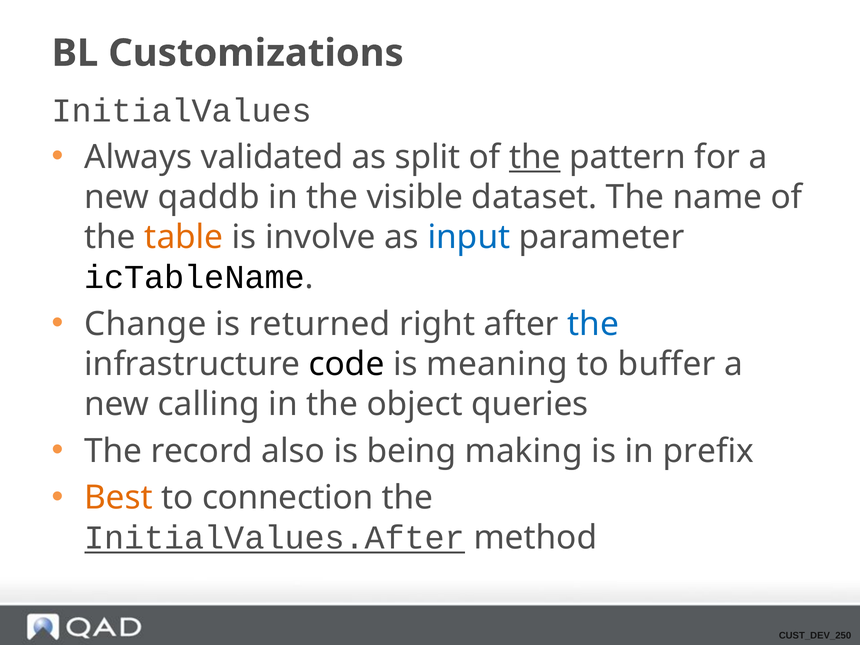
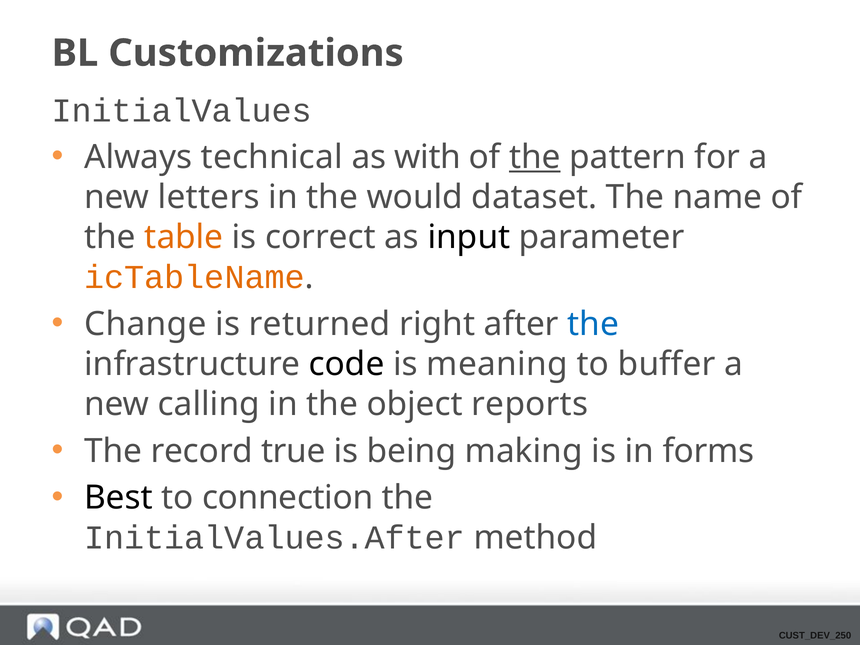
validated: validated -> technical (272, 157)
split: split -> with (428, 157)
qaddb: qaddb -> letters (209, 197)
visible: visible -> would (415, 197)
involve: involve -> correct (320, 237)
input colour: blue -> black (469, 237)
icTableName colour: black -> orange (194, 277)
queries: queries -> reports (530, 404)
also: also -> true (293, 451)
prefix: prefix -> forms (709, 451)
Best colour: orange -> black (119, 498)
InitialValues.After underline: present -> none (275, 538)
